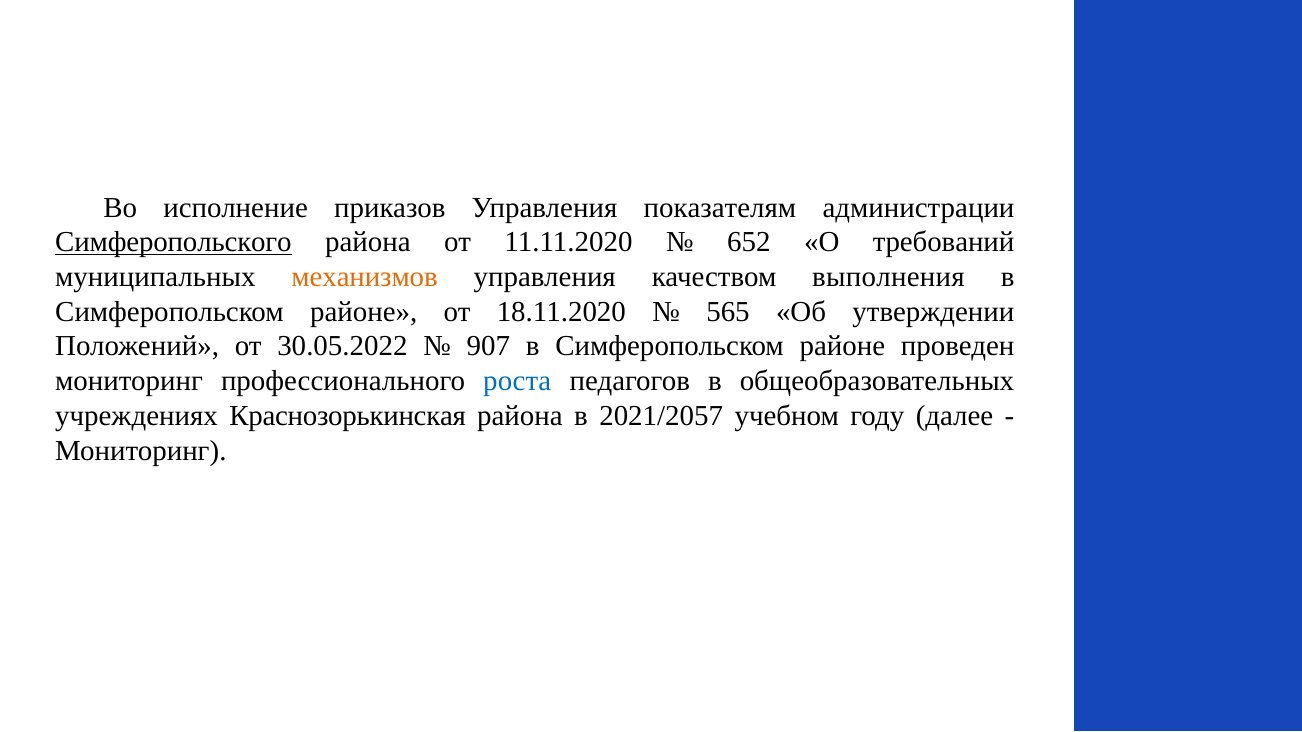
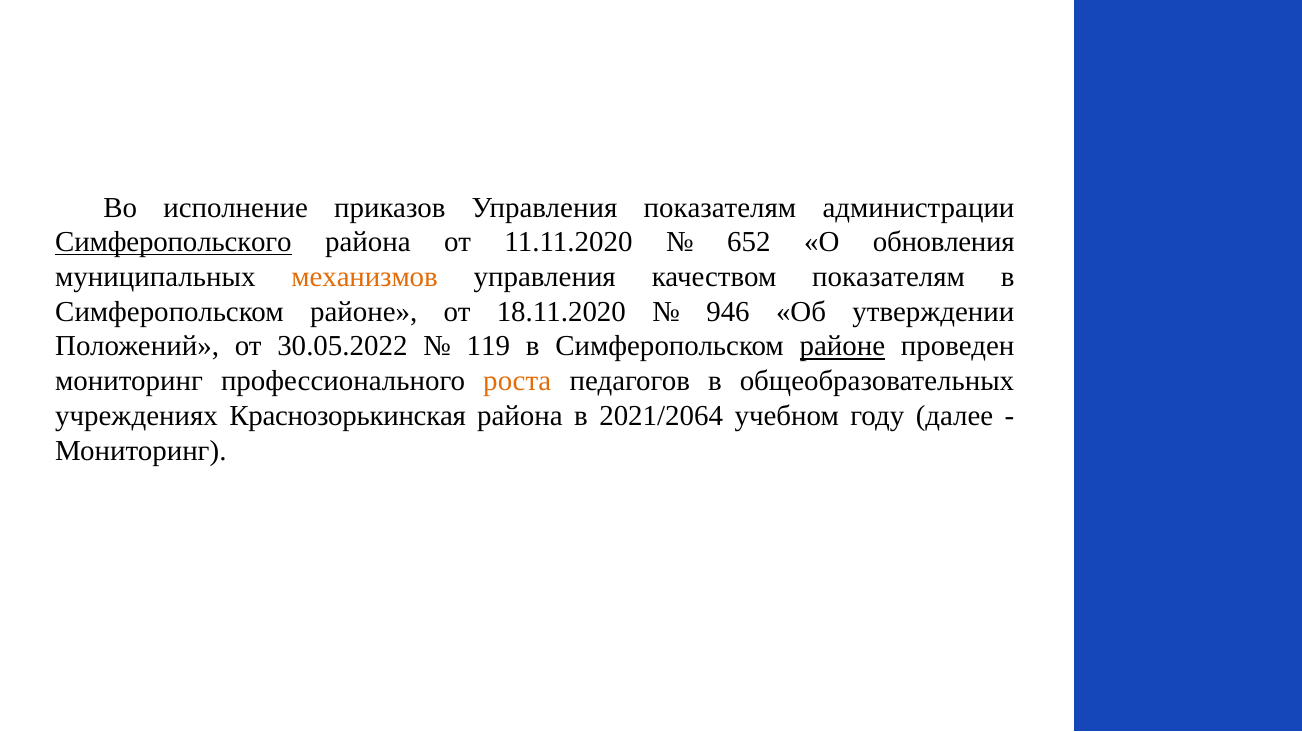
требований: требований -> обновления (944, 242)
качеством выполнения: выполнения -> показателям (889, 277)
565: 565 -> 946 (728, 312)
907: 907 -> 119 (488, 347)
районе underline: none -> present (842, 347)
роста colour: blue -> orange (517, 381)
2021/2057: 2021/2057 -> 2021/2064 (661, 416)
